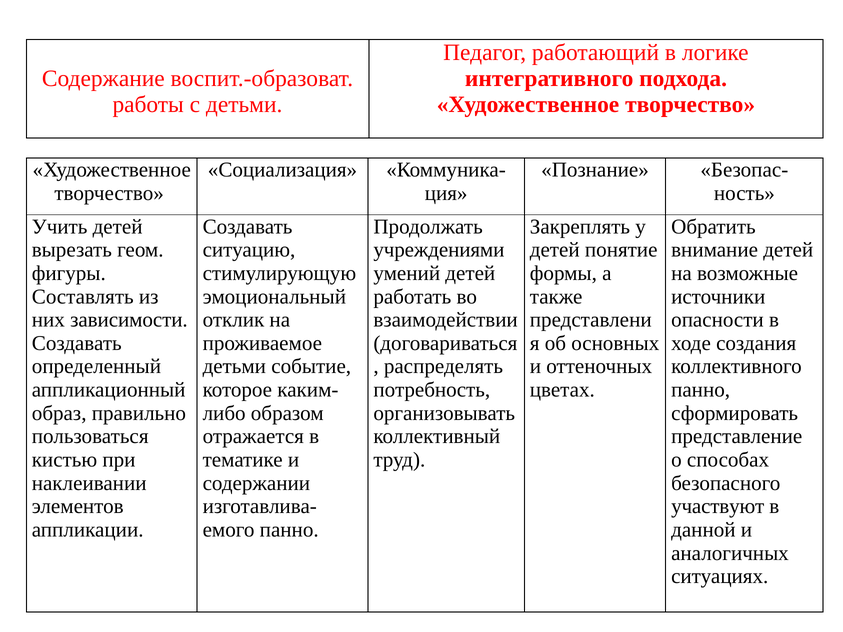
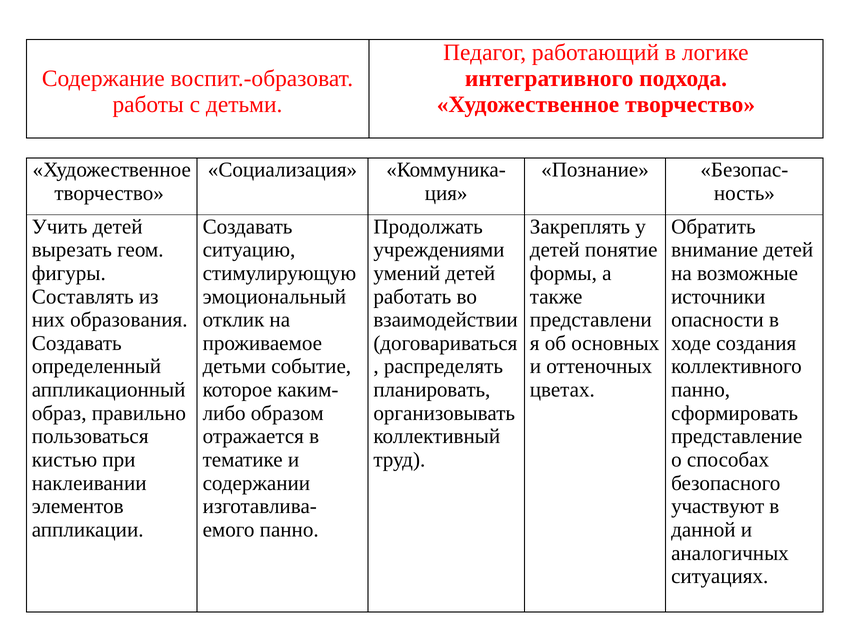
зависимости: зависимости -> образования (129, 320)
потребность: потребность -> планировать (432, 390)
